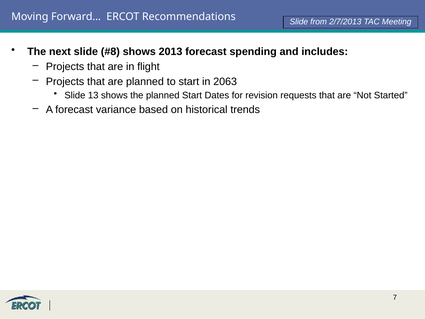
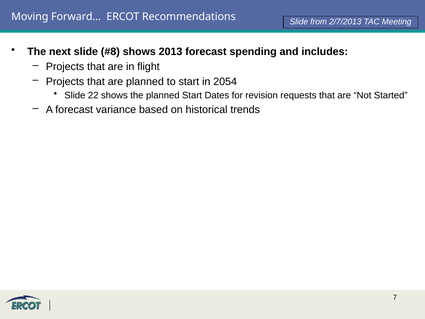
2063: 2063 -> 2054 (225, 81)
13: 13 -> 22 (93, 95)
